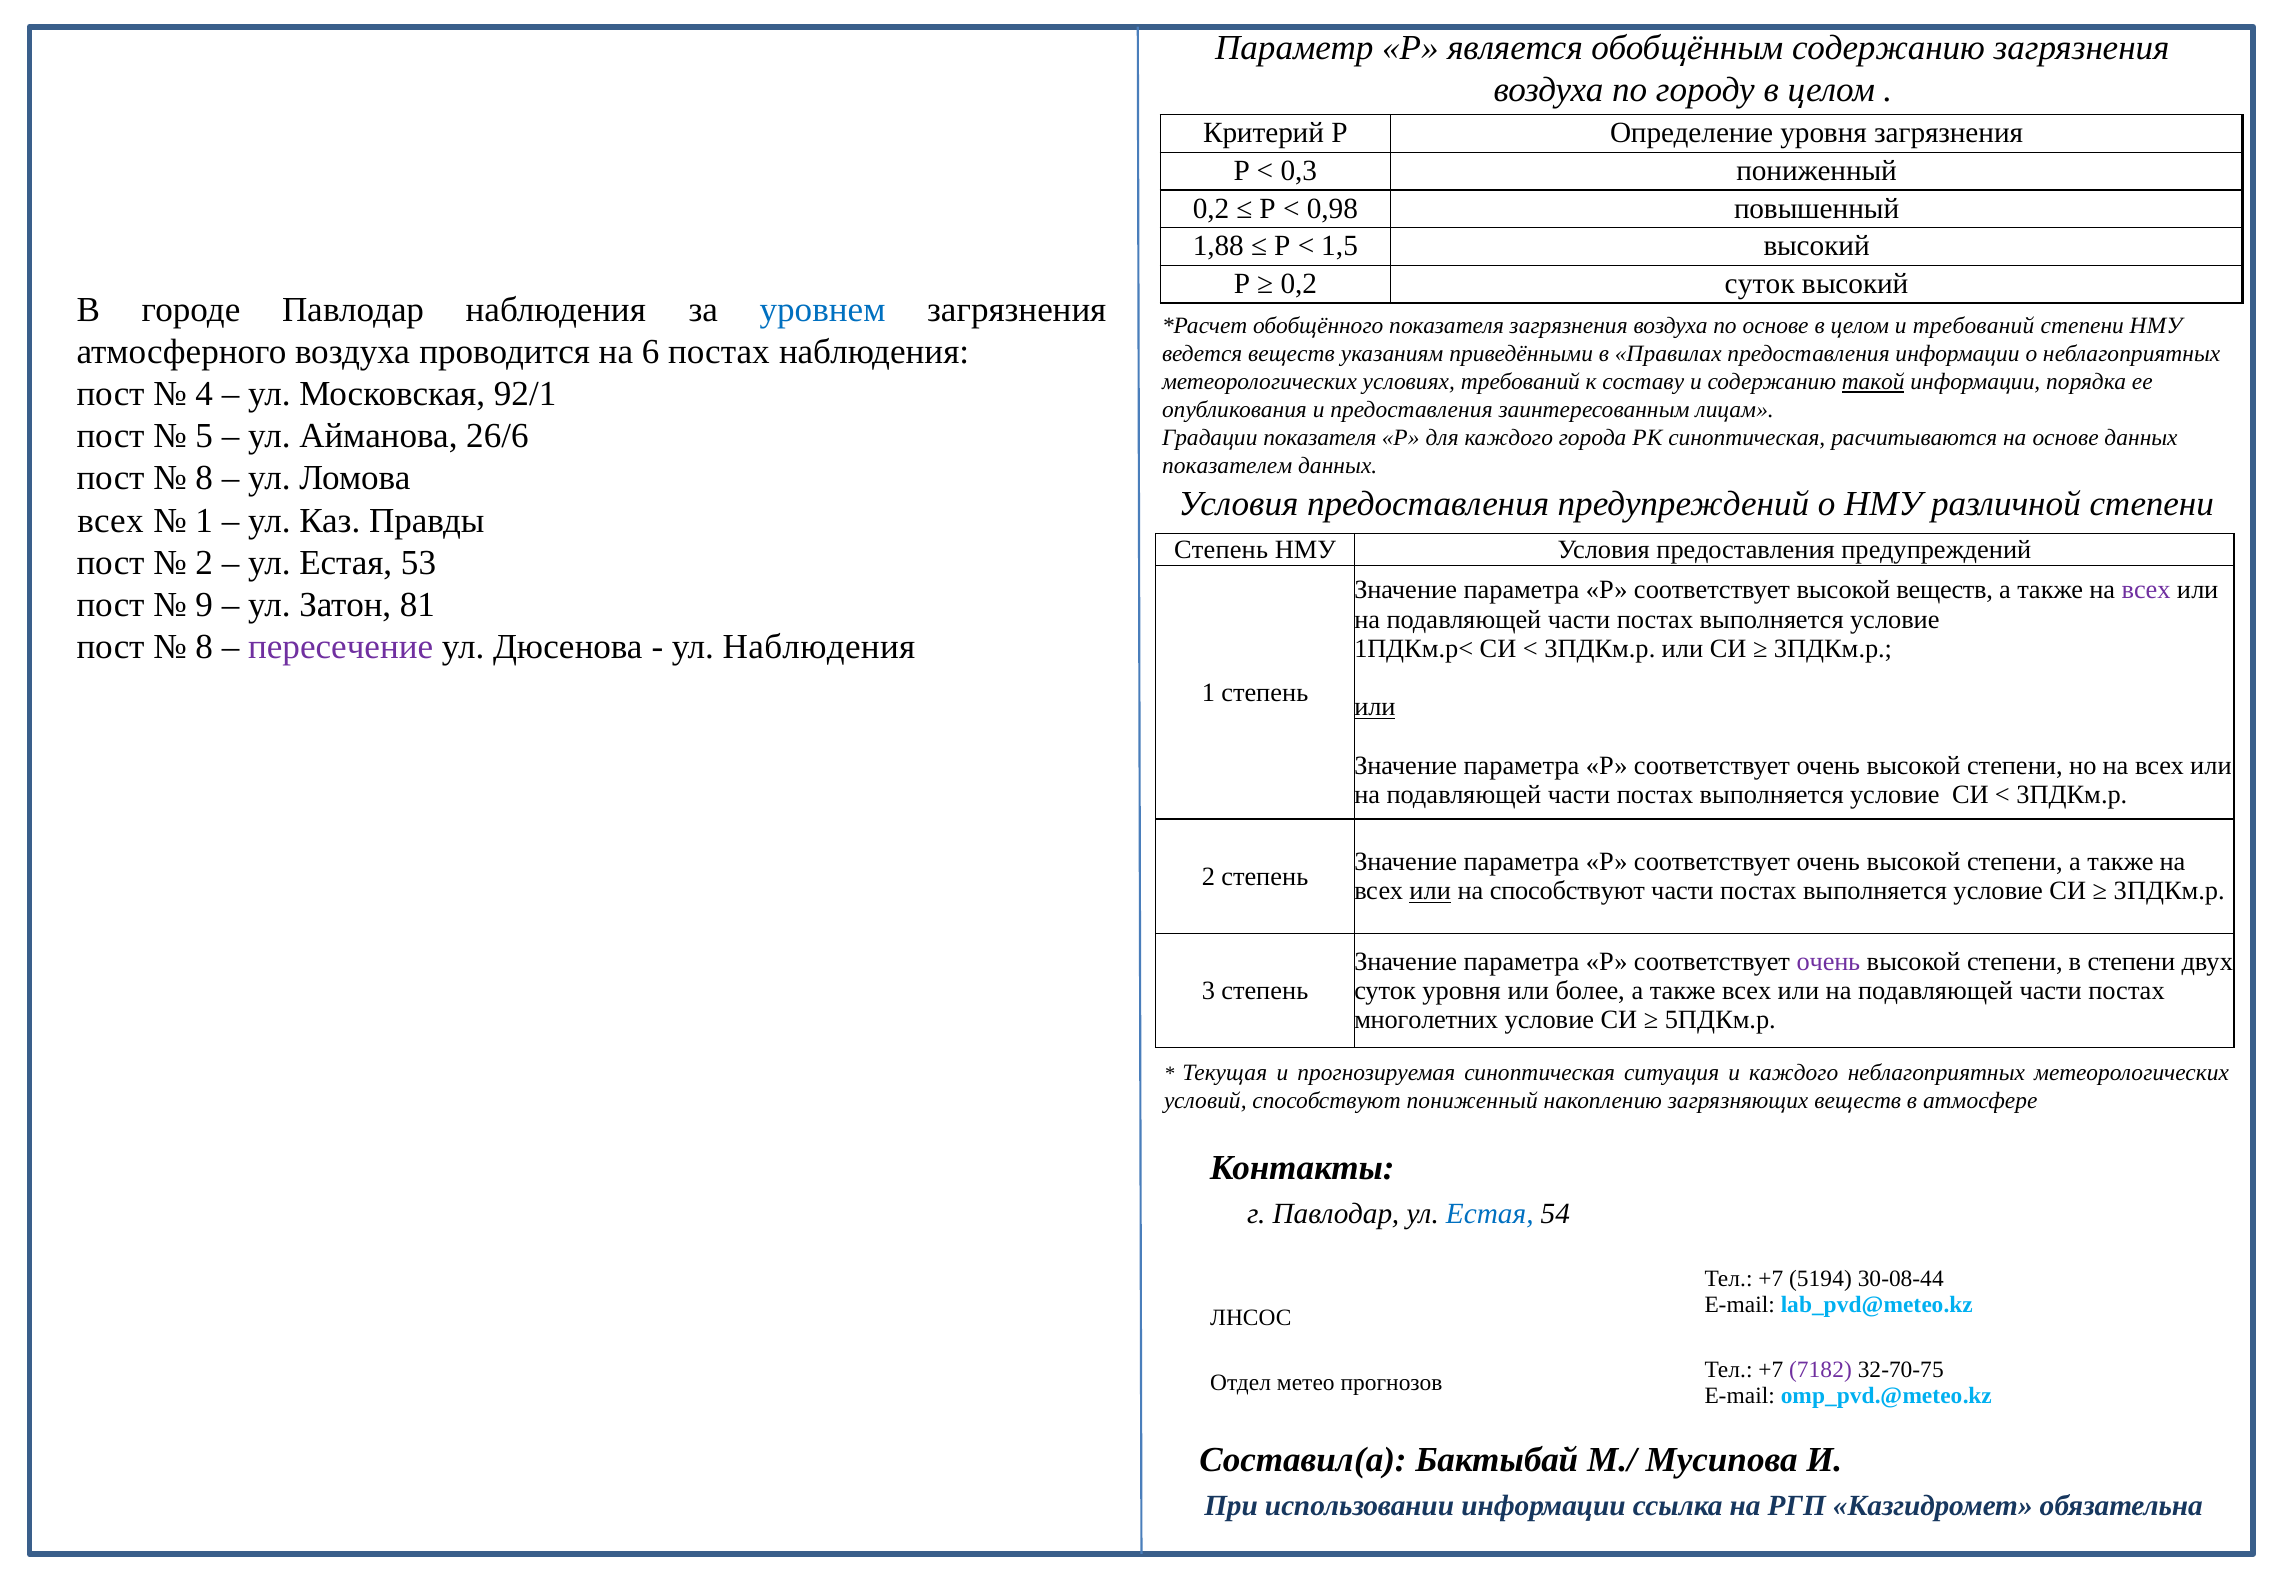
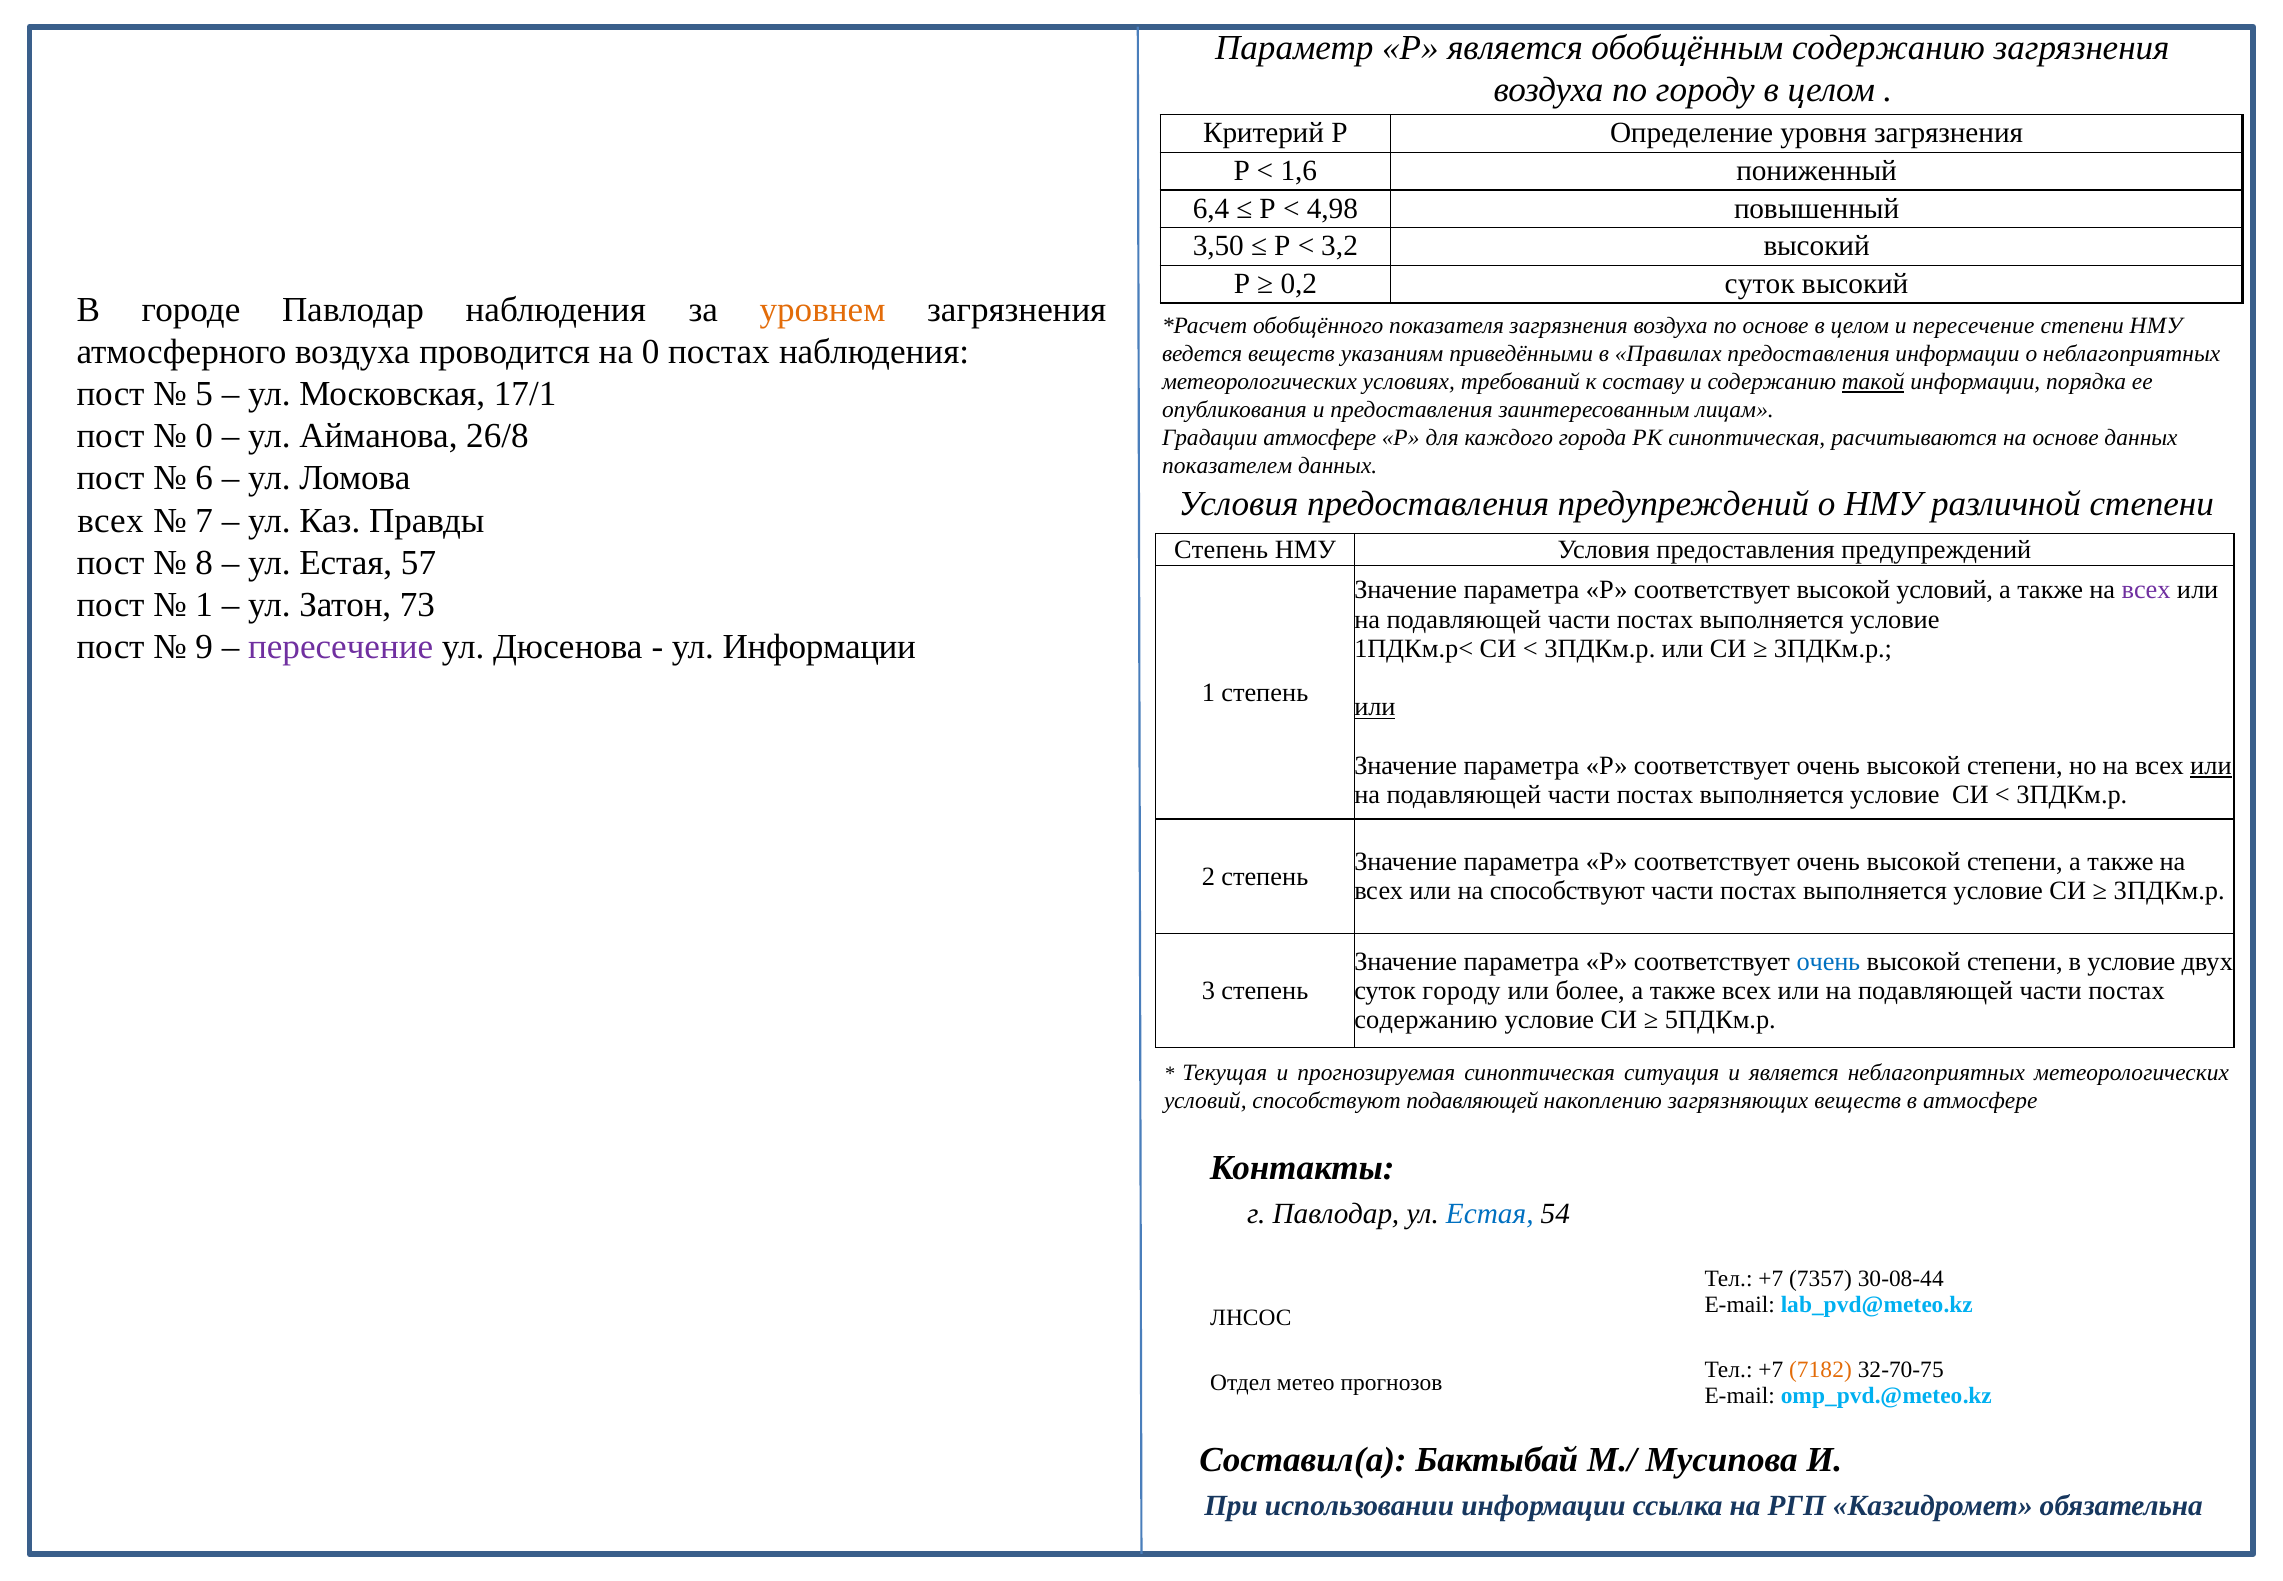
0,3: 0,3 -> 1,6 (1299, 171)
0,2: 0,2 -> 6,4 (1211, 209)
0,98: 0,98 -> 4,98 (1332, 209)
1,88: 1,88 -> 3,50 (1218, 246)
1,5: 1,5 -> 3,2 (1340, 246)
уровнем colour: blue -> orange (823, 310)
и требований: требований -> пересечение (1974, 326)
на 6: 6 -> 0 (651, 352)
4: 4 -> 5 (204, 394)
92/1: 92/1 -> 17/1 (525, 394)
5: 5 -> 0 (204, 436)
26/6: 26/6 -> 26/8 (497, 436)
Градации показателя: показателя -> атмосфере (1320, 438)
8: 8 -> 6 (204, 478)
1: 1 -> 7 (204, 520)
2: 2 -> 8 (204, 562)
53: 53 -> 57 (419, 562)
высокой веществ: веществ -> условий (1945, 590)
9: 9 -> 1 (204, 605)
81: 81 -> 73 (417, 605)
8: 8 -> 9 (204, 647)
ул Наблюдения: Наблюдения -> Информации (819, 647)
или underline: none -> present (2211, 765)
или underline: present -> none (1430, 891)
очень colour: purple -> blue (1828, 961)
в степени: степени -> условие (2131, 961)
суток уровня: уровня -> городу (1462, 990)
многолетних: многолетних -> содержанию (1426, 1020)
и каждого: каждого -> является (1794, 1073)
способствуют пониженный: пониженный -> подавляющей (1472, 1101)
5194: 5194 -> 7357 (1820, 1278)
7182 colour: purple -> orange (1820, 1369)
